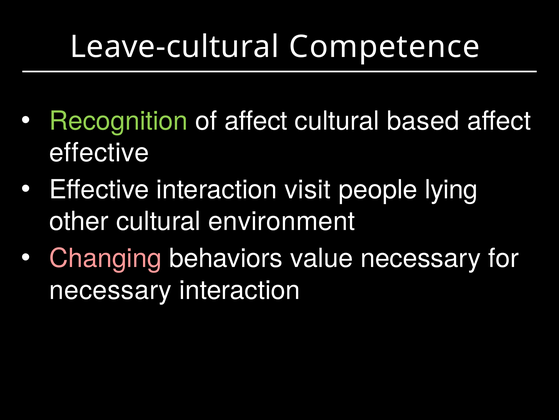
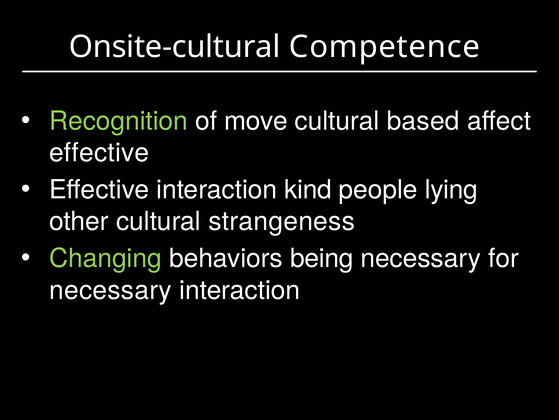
Leave-cultural: Leave-cultural -> Onsite-cultural (175, 47)
of affect: affect -> move (256, 121)
visit: visit -> kind (308, 189)
environment: environment -> strangeness (282, 221)
Changing colour: pink -> light green (105, 258)
value: value -> being (322, 258)
